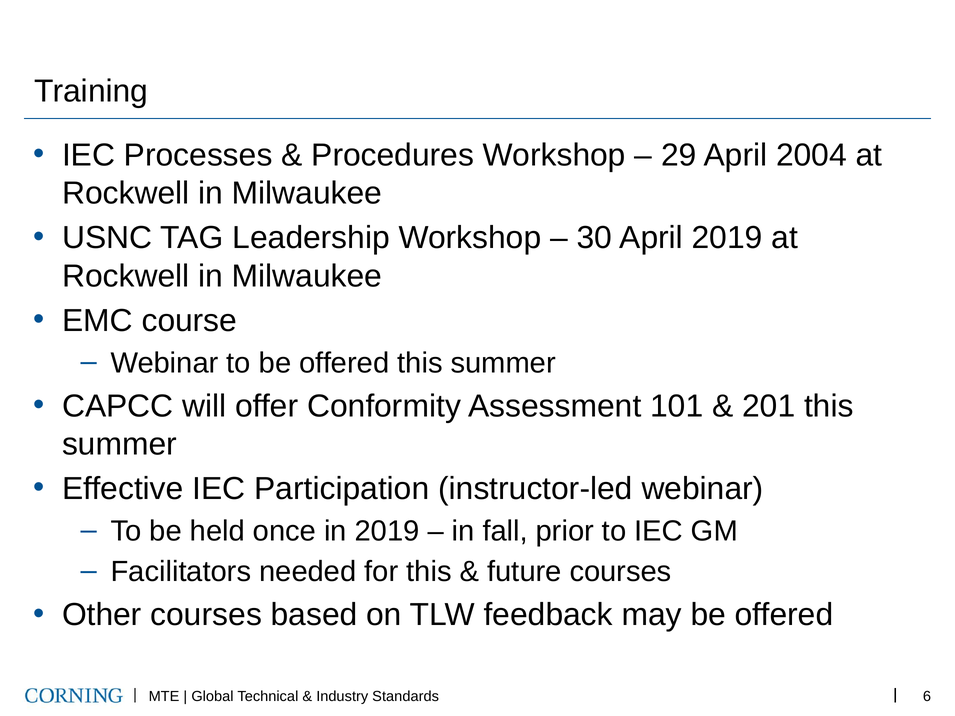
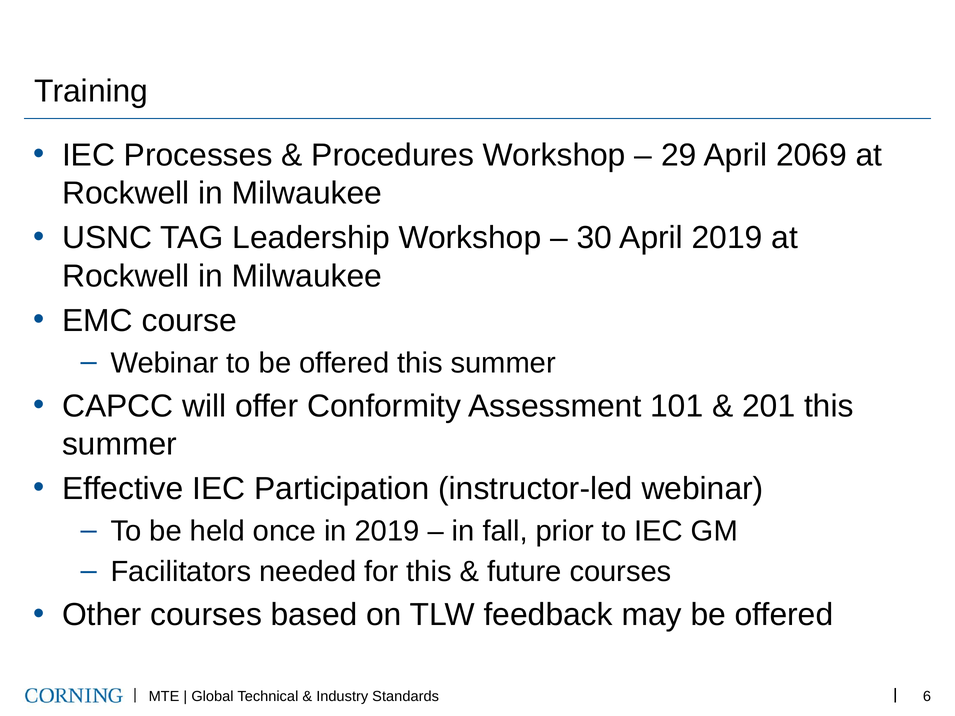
2004: 2004 -> 2069 (811, 155)
